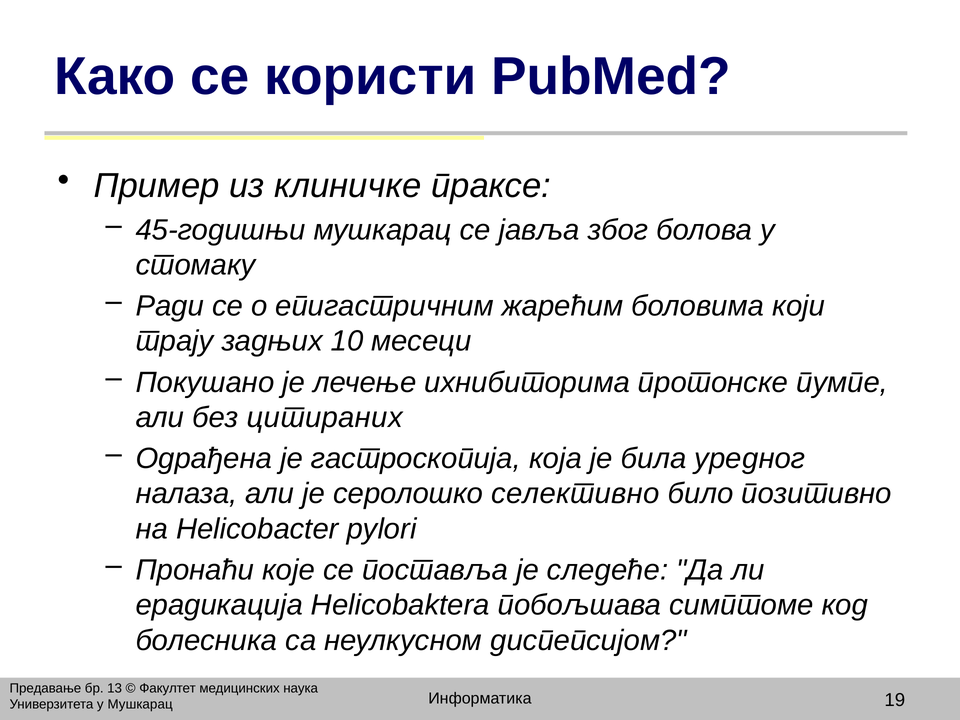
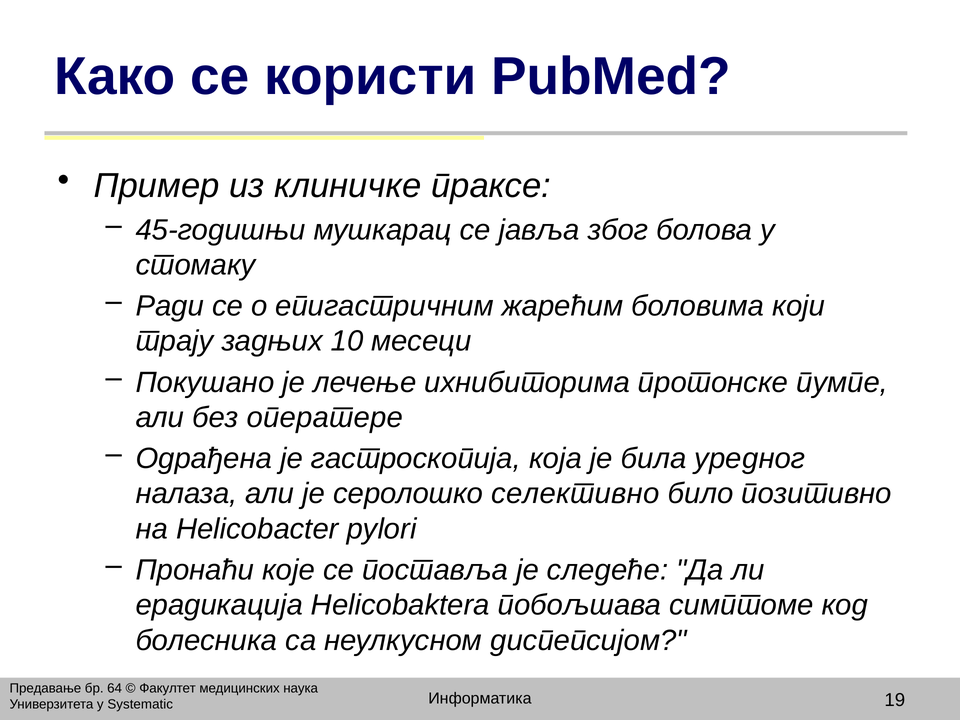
цитираних: цитираних -> оператере (325, 418)
13: 13 -> 64 (115, 688)
у Мушкарац: Мушкарац -> Systematic (140, 704)
